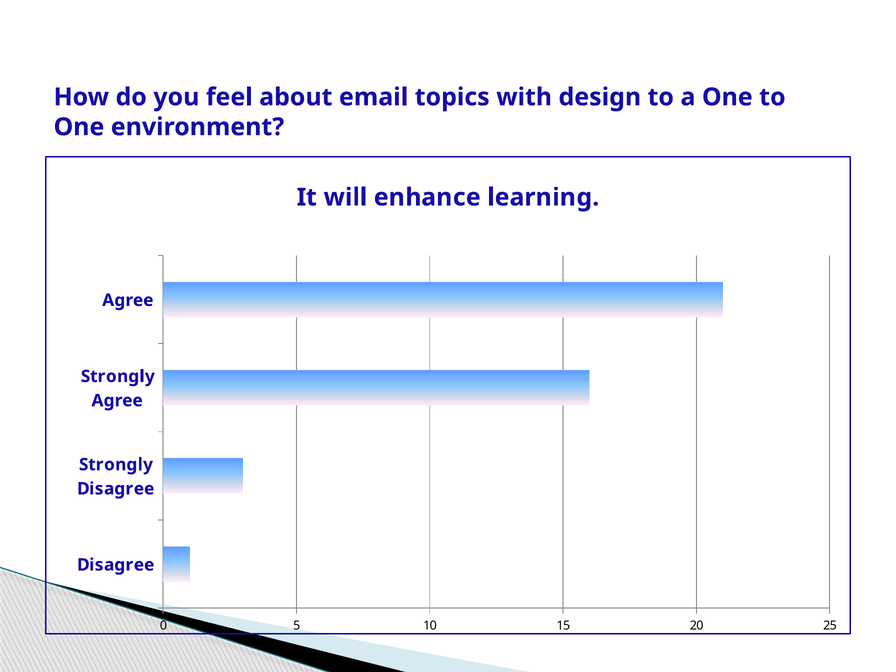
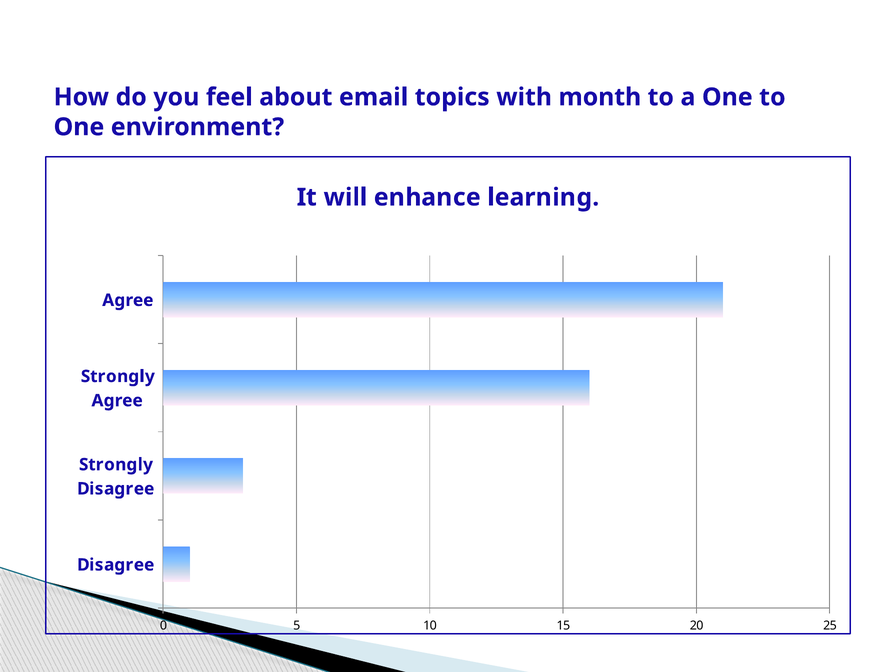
design: design -> month (600, 97)
